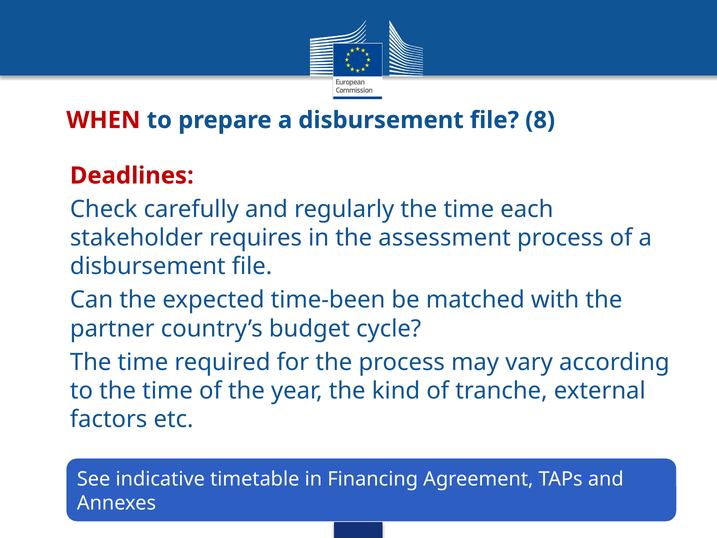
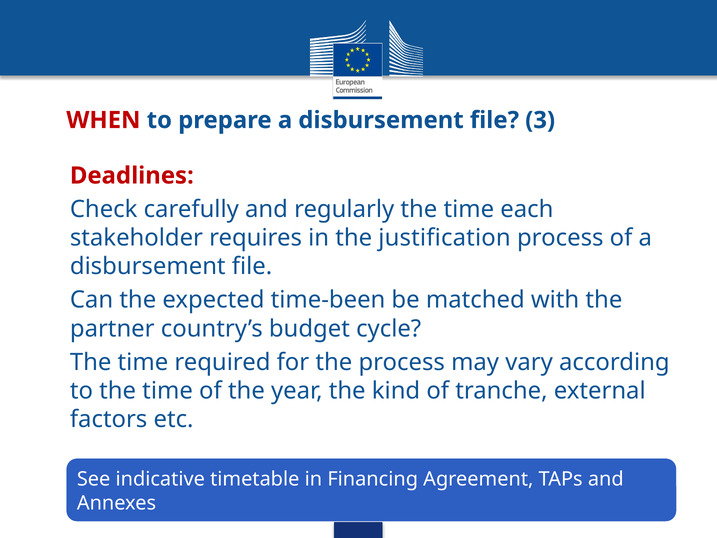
8: 8 -> 3 (540, 120)
assessment: assessment -> justification (445, 238)
